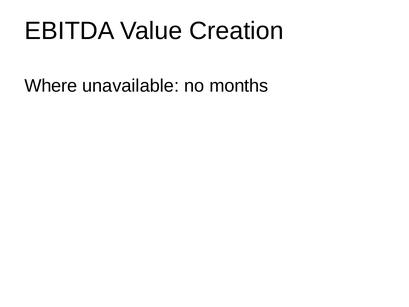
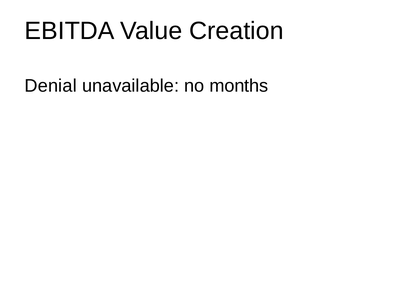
Where: Where -> Denial (51, 86)
